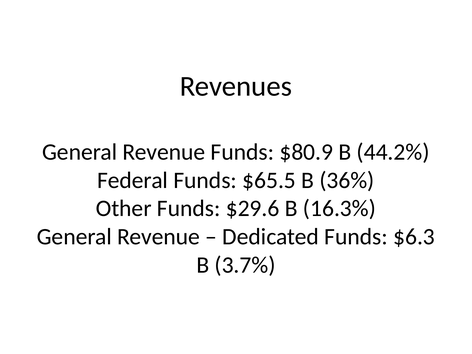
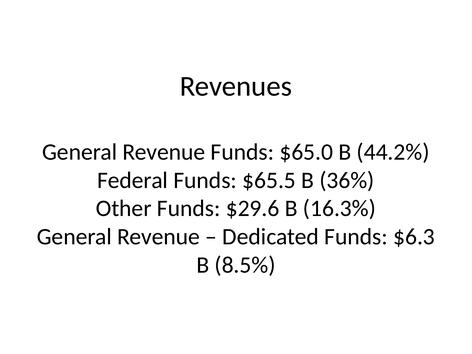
$80.9: $80.9 -> $65.0 (306, 152)
3.7%: 3.7% -> 8.5% (245, 265)
